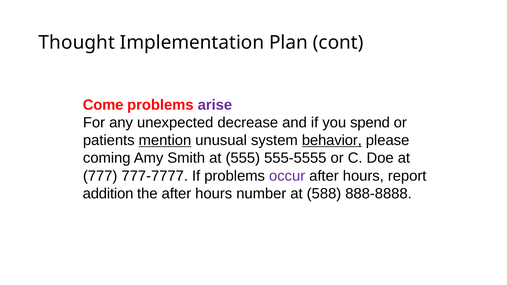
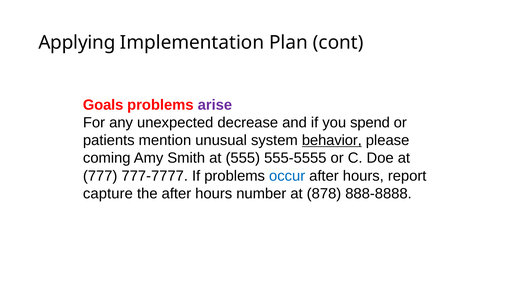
Thought: Thought -> Applying (77, 43)
Come: Come -> Goals (103, 105)
mention underline: present -> none (165, 140)
occur colour: purple -> blue (287, 176)
addition: addition -> capture (108, 194)
588: 588 -> 878 (324, 194)
